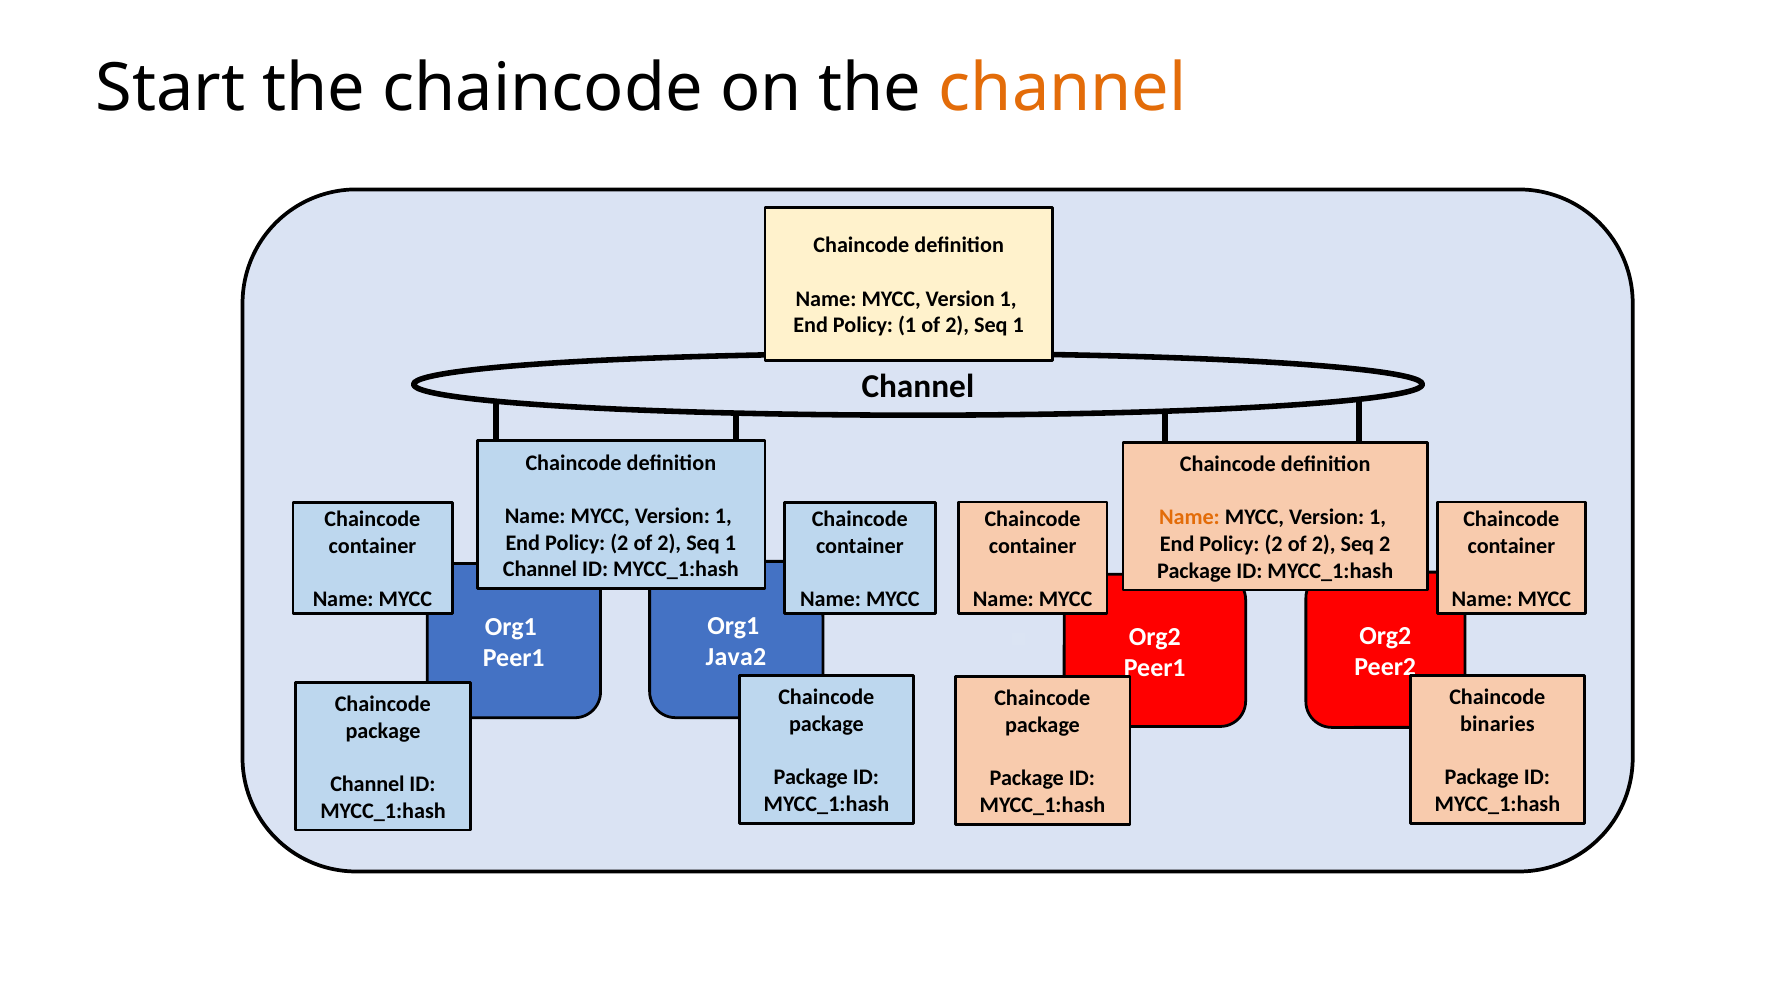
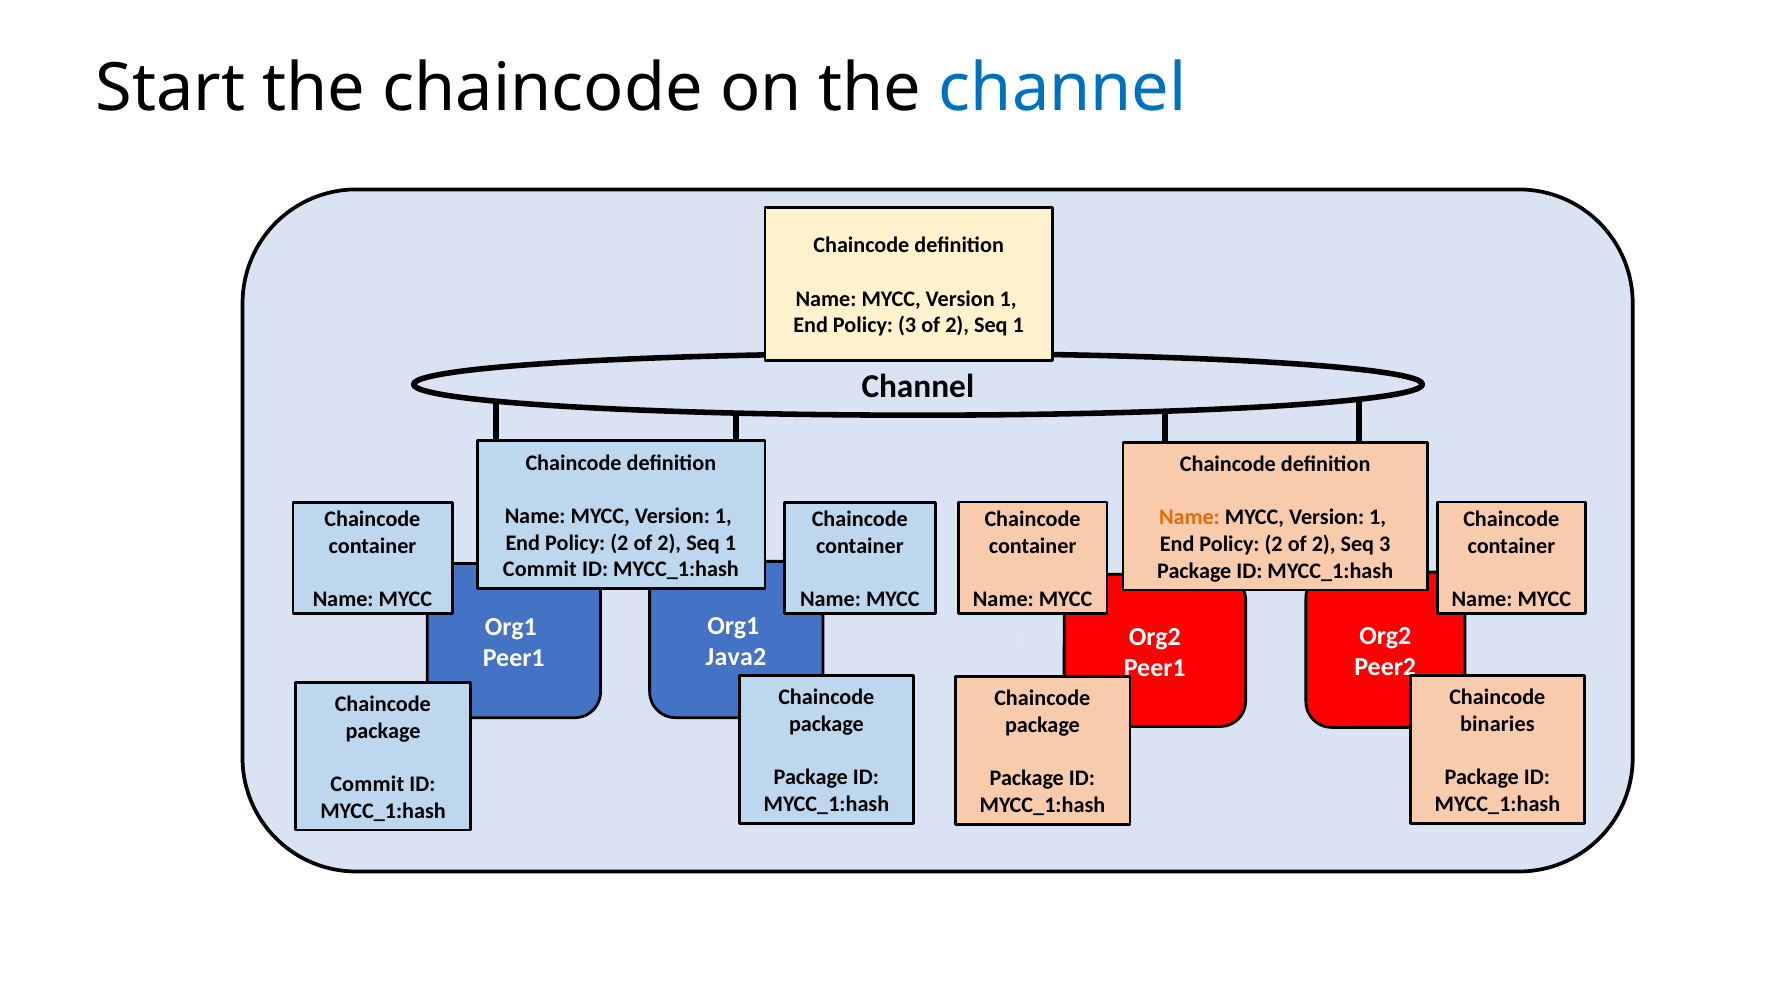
channel colour: orange -> blue (1063, 88)
Policy 1: 1 -> 3 (907, 325)
Seq 2: 2 -> 3 (1385, 544)
Channel: Channel -> Commit (540, 569)
Channel: Channel -> Commit (367, 784)
